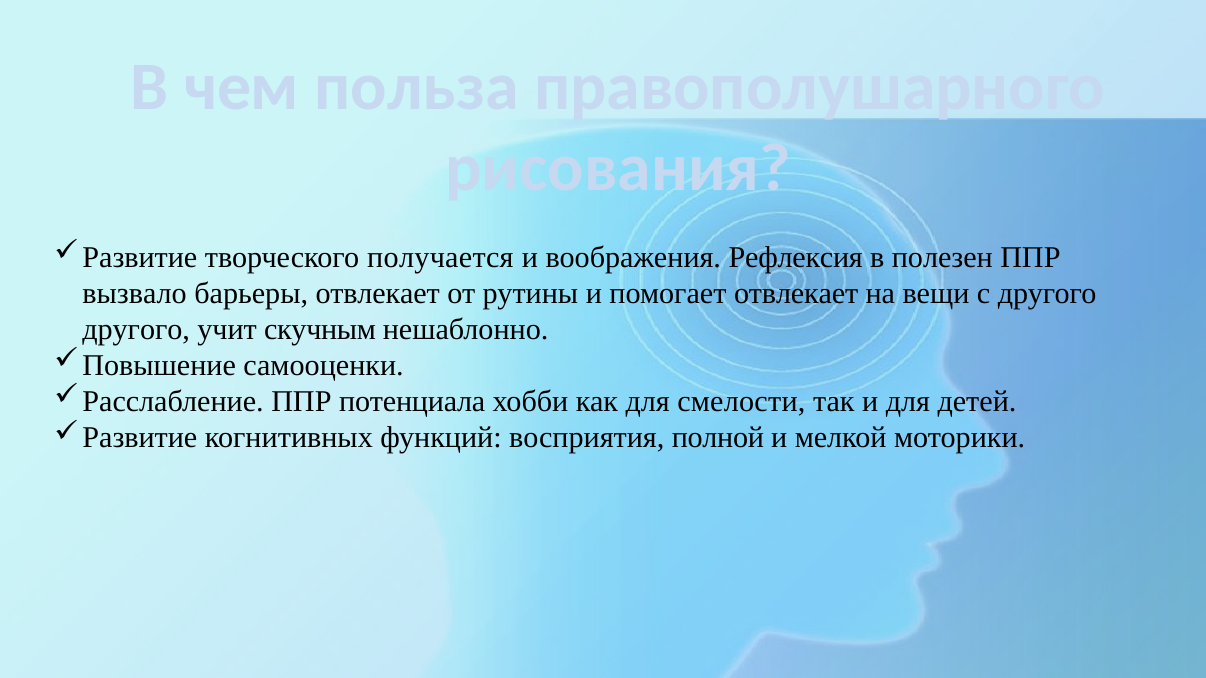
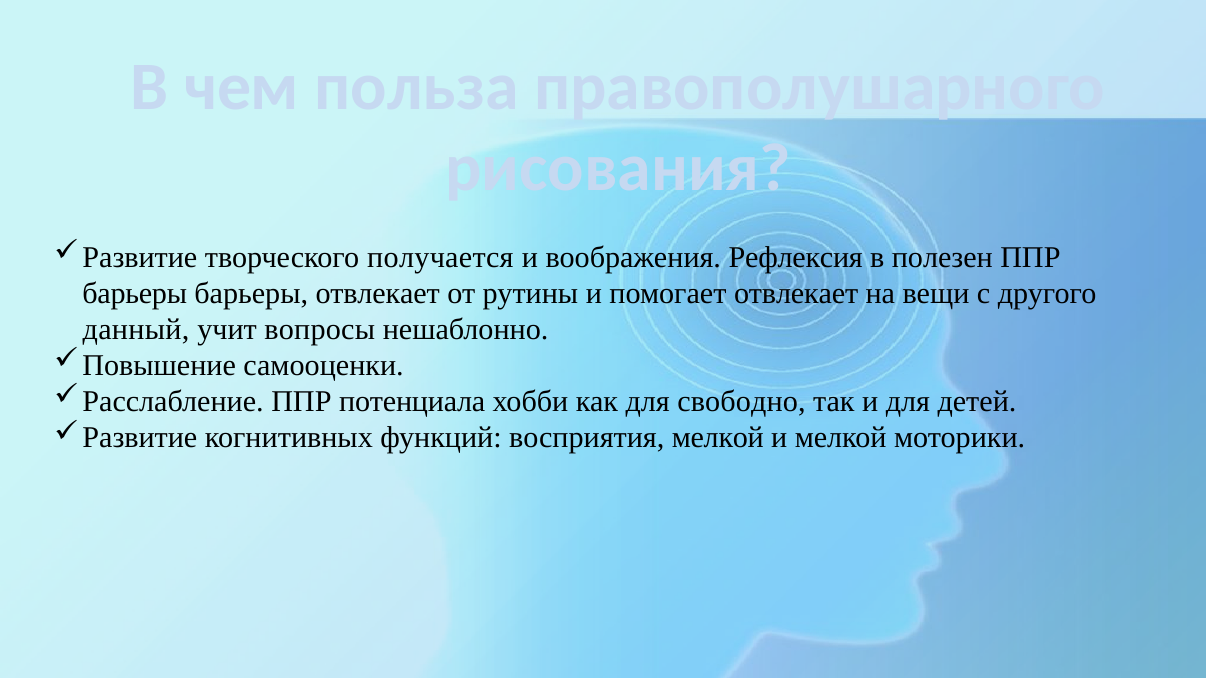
вызвало: вызвало -> барьеры (135, 294)
другого: другого -> данный (136, 330)
скучным: скучным -> вопросы (320, 330)
смелости: смелости -> свободно (741, 402)
восприятия полной: полной -> мелкой (718, 438)
